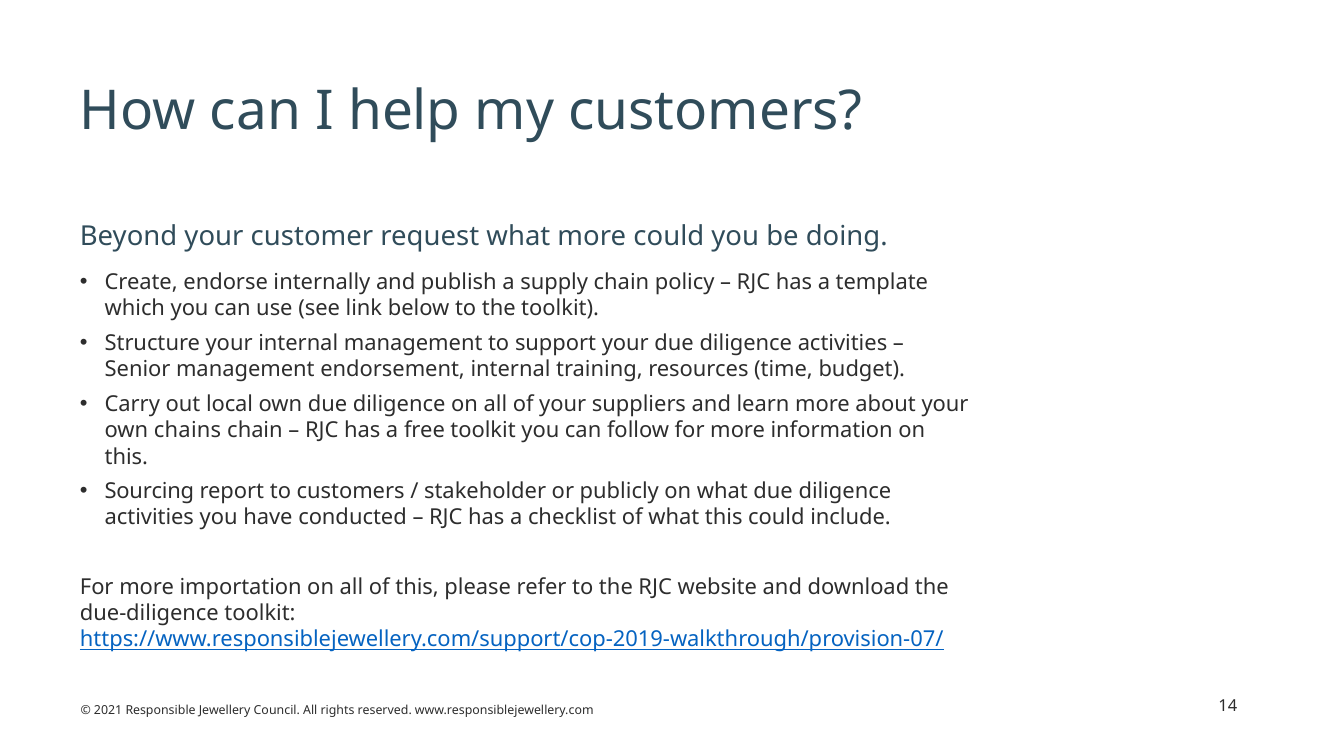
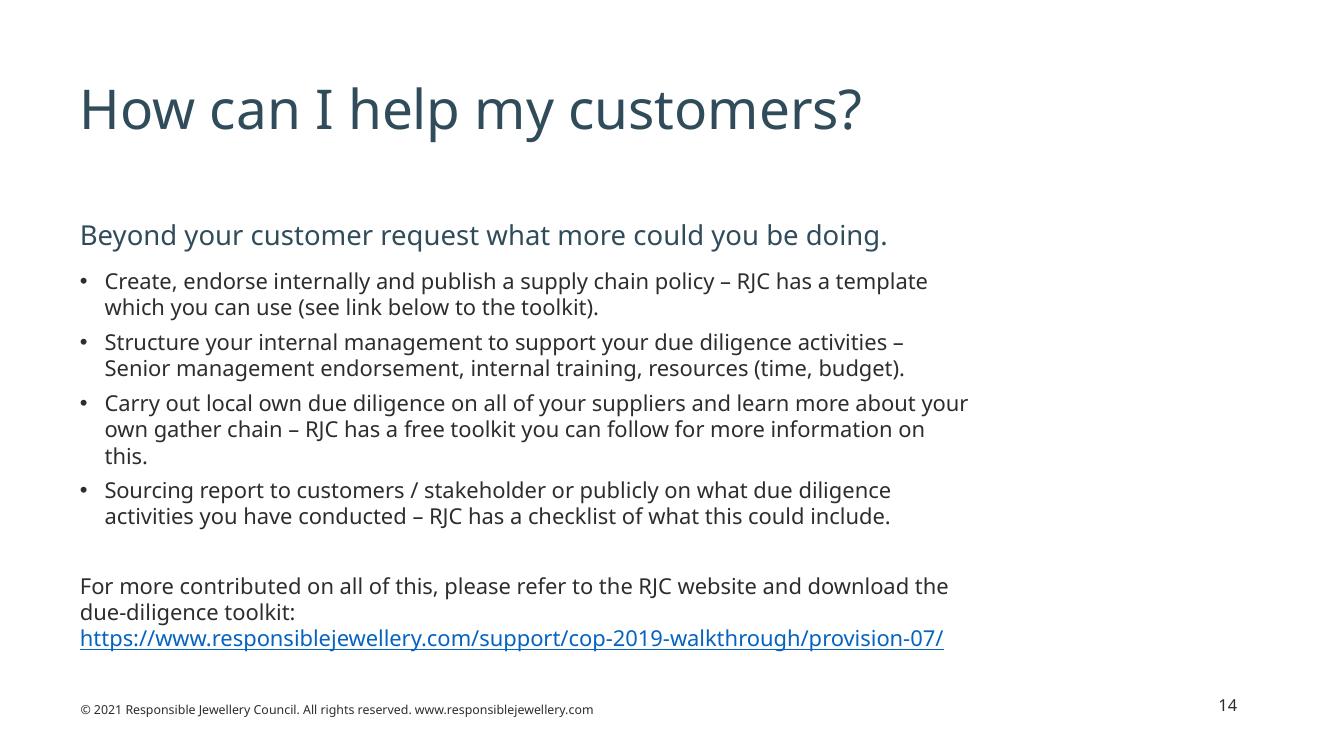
chains: chains -> gather (188, 431)
importation: importation -> contributed (241, 587)
